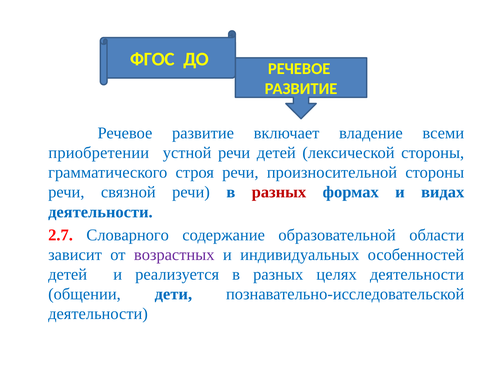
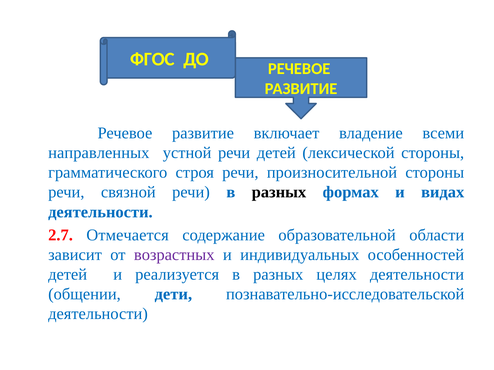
приобретении: приобретении -> направленных (99, 153)
разных colour: red -> black (279, 192)
Словарного: Словарного -> Отмечается (128, 235)
